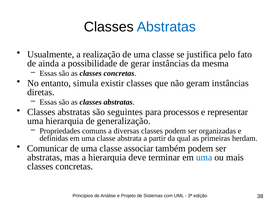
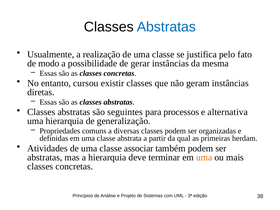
ainda: ainda -> modo (49, 63)
simula: simula -> cursou (86, 83)
representar: representar -> alternativa (228, 112)
Comunicar: Comunicar -> Atividades (47, 148)
uma colour: blue -> orange (204, 157)
